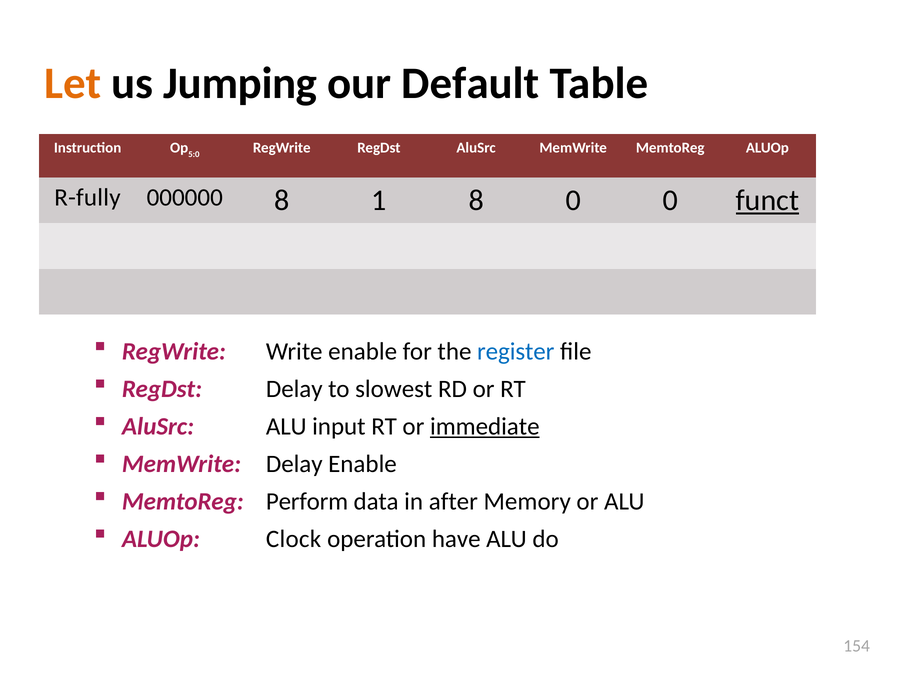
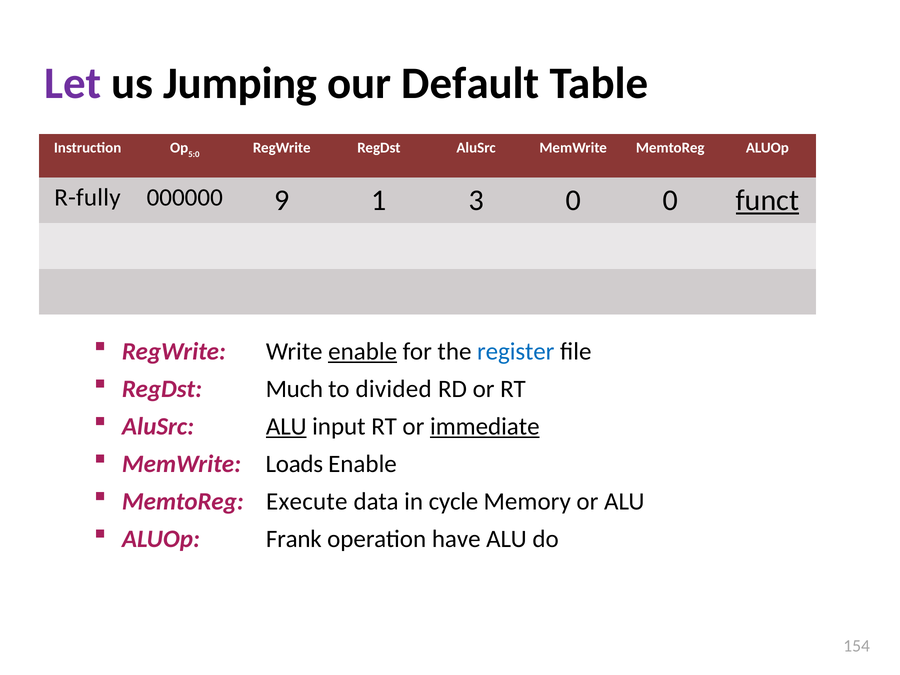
Let colour: orange -> purple (73, 83)
000000 8: 8 -> 9 (282, 201)
1 8: 8 -> 3 (476, 201)
enable underline: none -> present (363, 351)
RegDst Delay: Delay -> Much (294, 389)
slowest: slowest -> divided (394, 389)
ALU underline: none -> present (286, 426)
MemWrite Delay: Delay -> Loads (294, 464)
Perform: Perform -> Execute (307, 501)
after: after -> cycle (453, 501)
Clock: Clock -> Frank (294, 539)
